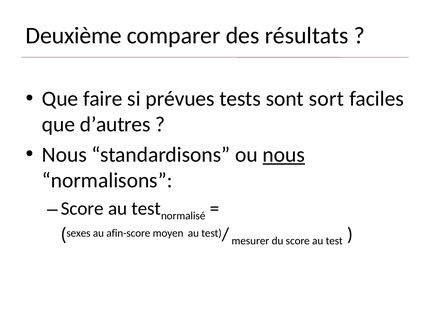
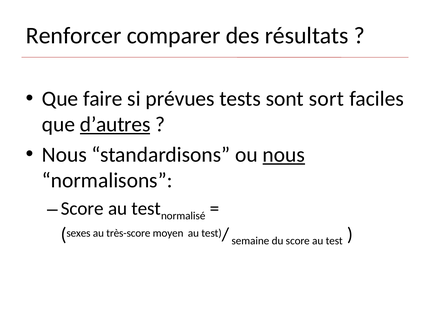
Deuxième: Deuxième -> Renforcer (74, 36)
d’autres underline: none -> present (115, 125)
afin-score: afin-score -> très-score (128, 234)
mesurer: mesurer -> semaine (250, 241)
